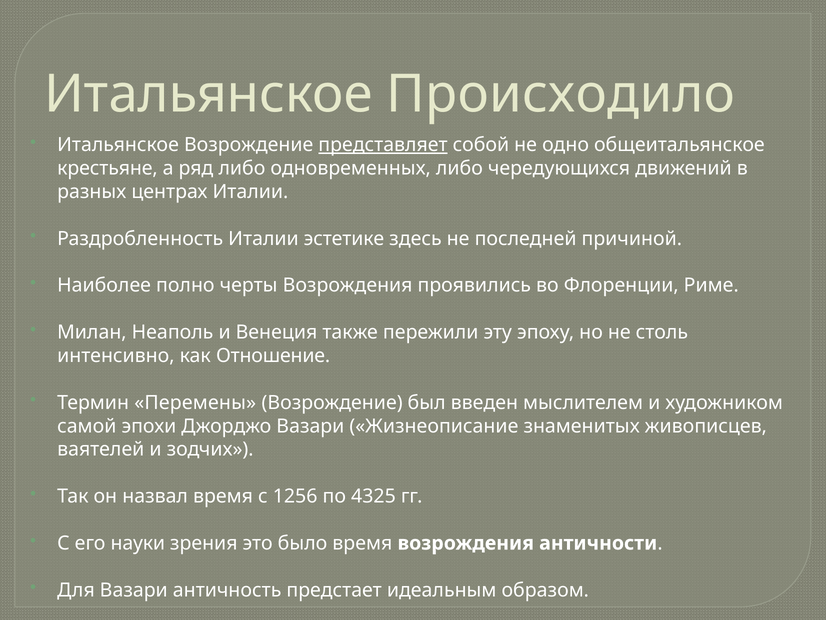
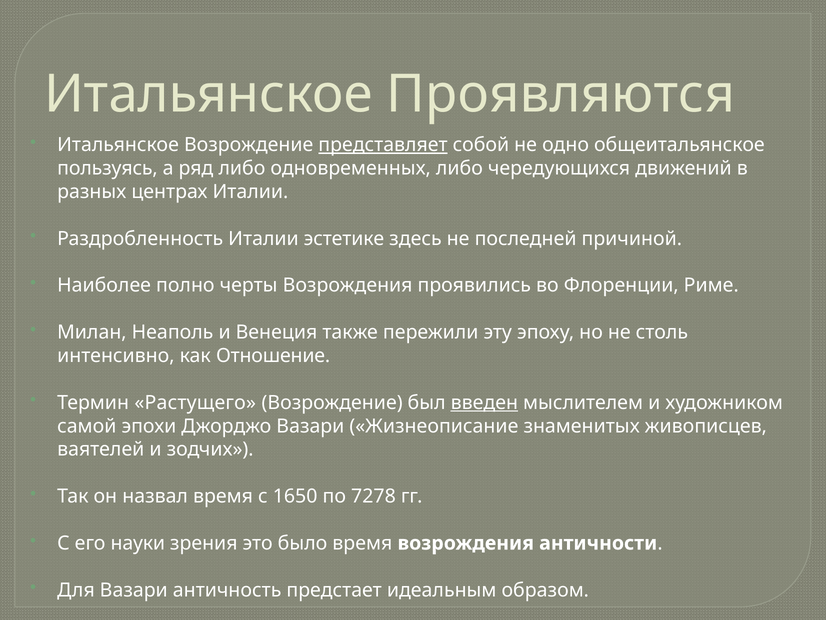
Происходило: Происходило -> Проявляются (561, 94)
крестьяне: крестьяне -> пользуясь (107, 168)
Перемены: Перемены -> Растущего (195, 402)
введен underline: none -> present (484, 402)
1256: 1256 -> 1650 (295, 496)
4325: 4325 -> 7278 (373, 496)
